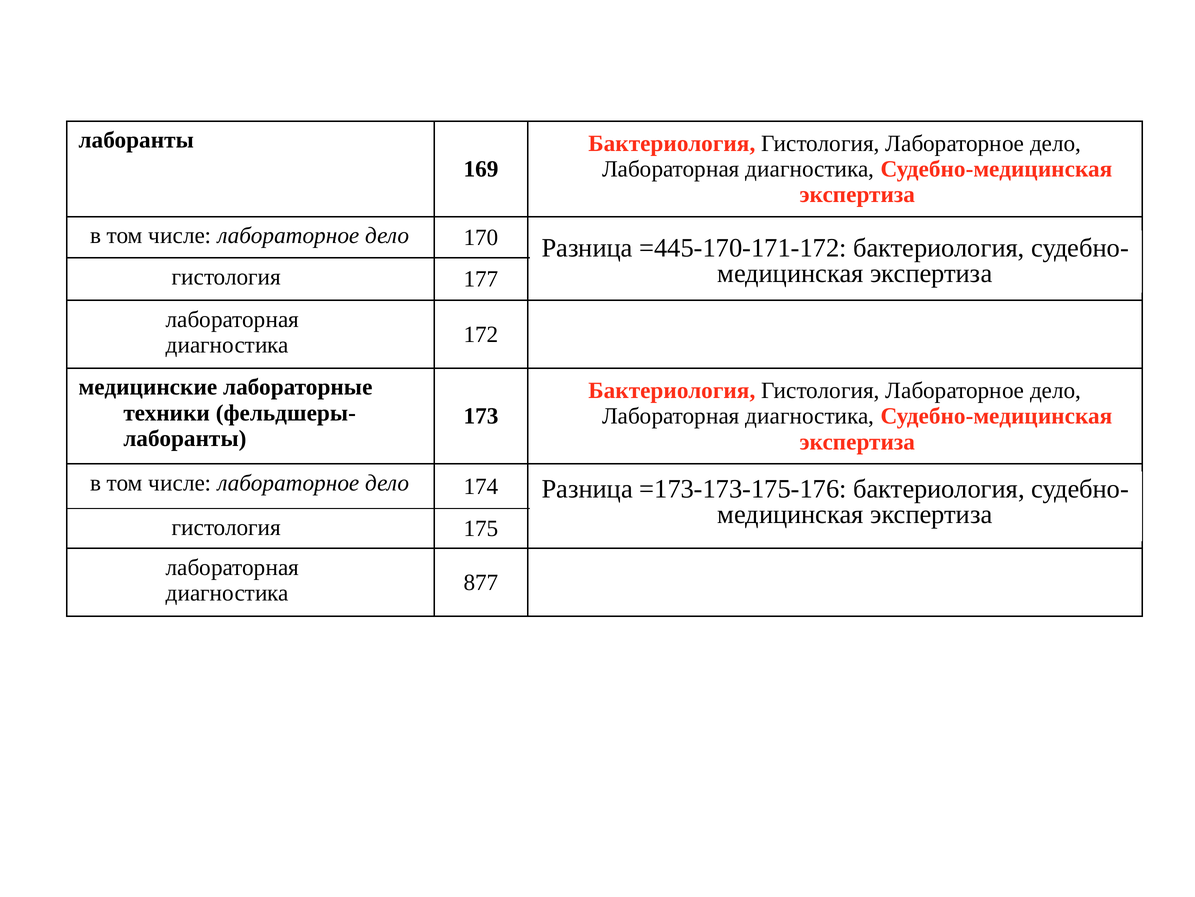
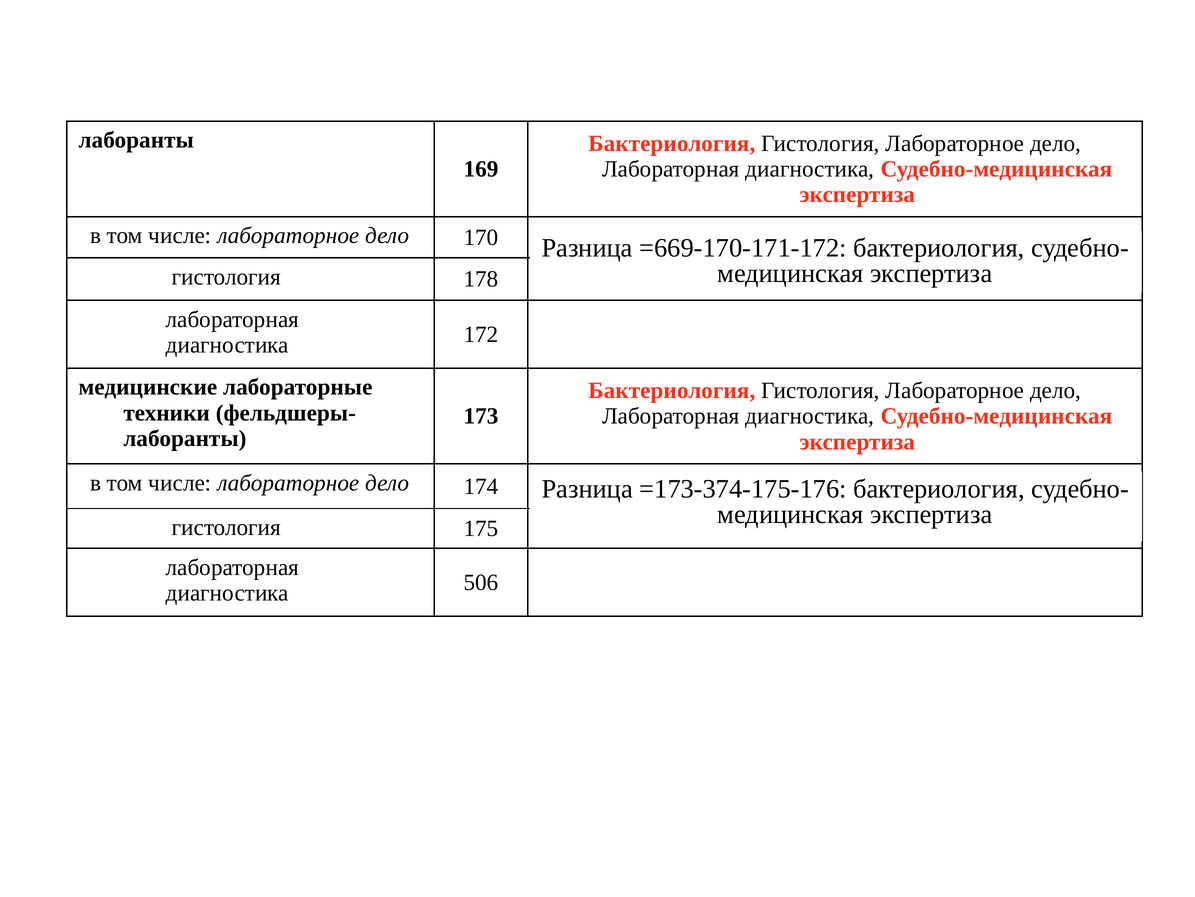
=445-170-171-172: =445-170-171-172 -> =669-170-171-172 (743, 248)
177: 177 -> 178 (481, 279)
=173-173-175-176: =173-173-175-176 -> =173-374-175-176 (743, 489)
877: 877 -> 506 (481, 582)
